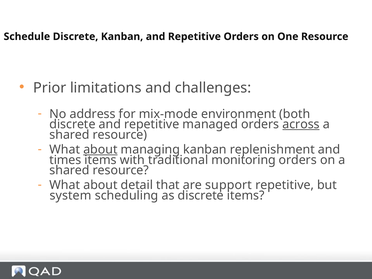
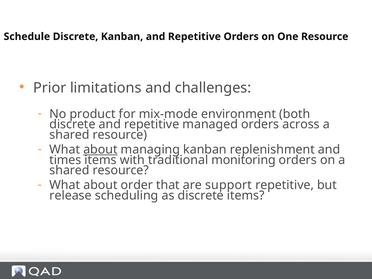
address: address -> product (93, 114)
across underline: present -> none (301, 124)
detail: detail -> order (137, 185)
system: system -> release (71, 195)
